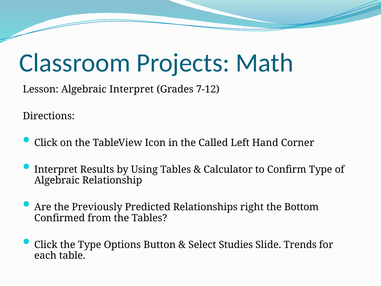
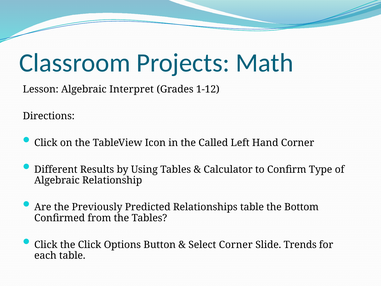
7-12: 7-12 -> 1-12 (208, 89)
Interpret: Interpret -> Different (56, 169)
Relationships right: right -> table (252, 207)
the Type: Type -> Click (90, 244)
Select Studies: Studies -> Corner (236, 244)
